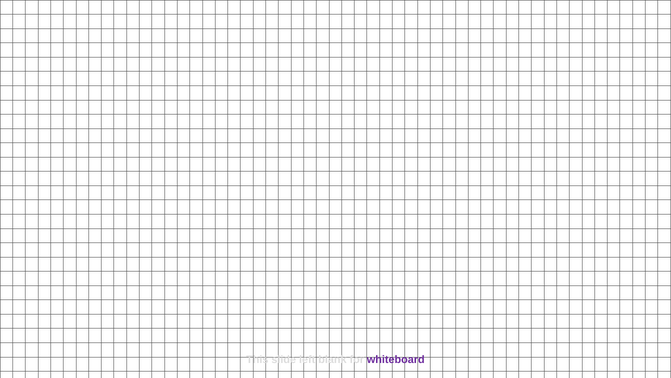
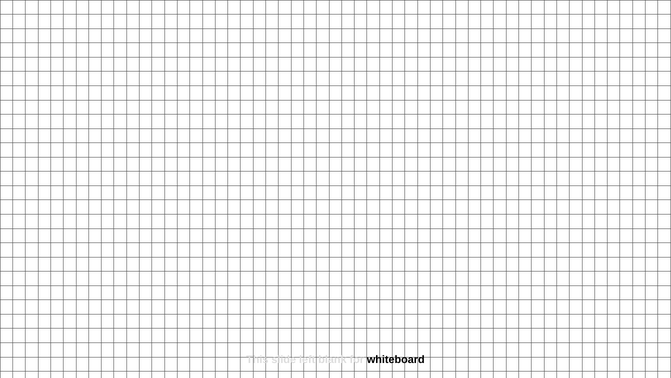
whiteboard colour: purple -> black (396, 359)
